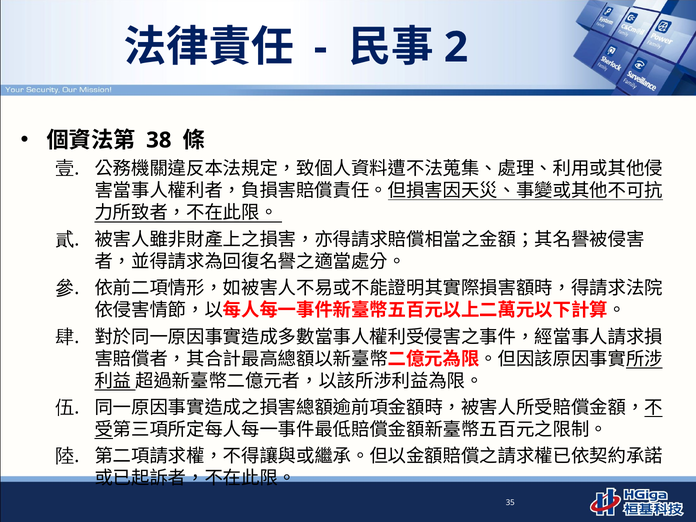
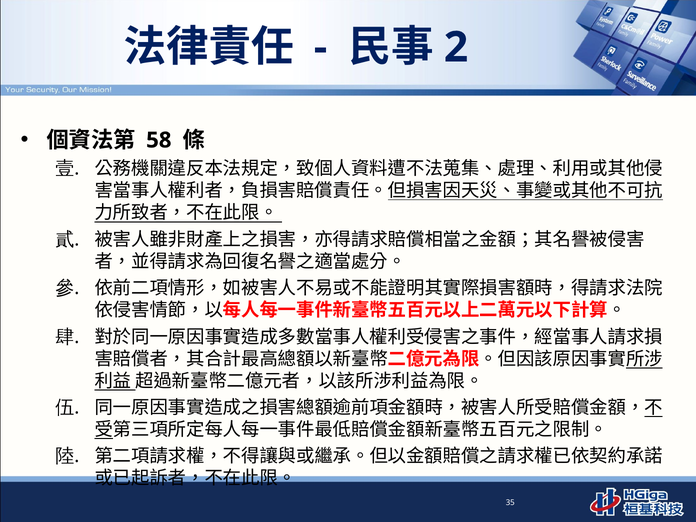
38: 38 -> 58 (159, 140)
